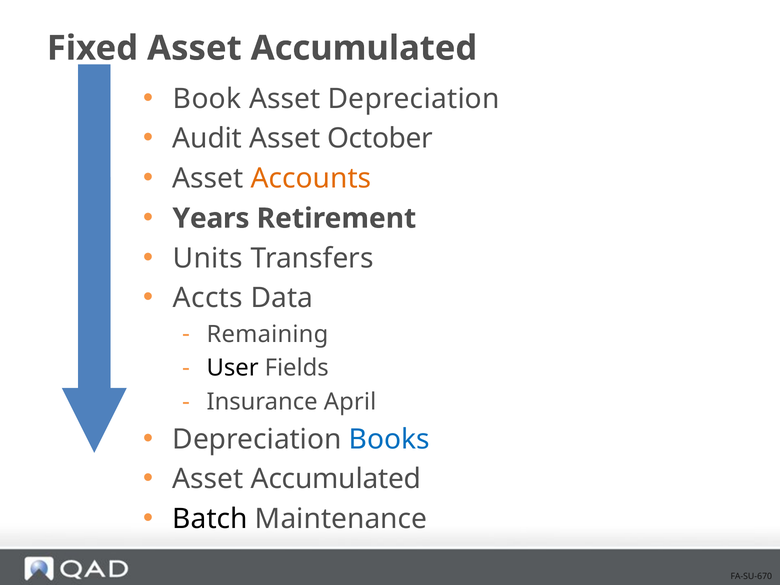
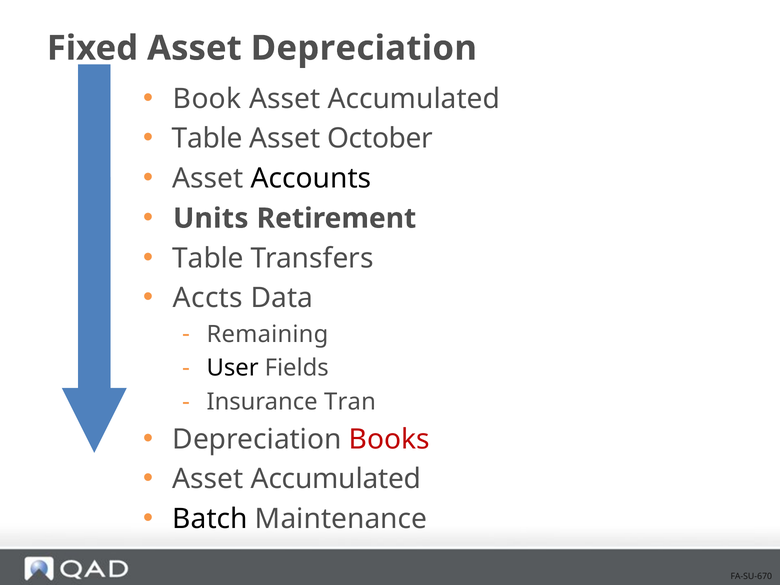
Accumulated: Accumulated -> Depreciation (364, 48)
Depreciation: Depreciation -> Accumulated (414, 99)
Audit: Audit -> Table (207, 139)
Accounts colour: orange -> black (311, 179)
Years: Years -> Units (211, 218)
Units: Units -> Table (208, 258)
April: April -> Tran (350, 402)
Books colour: blue -> red (389, 439)
